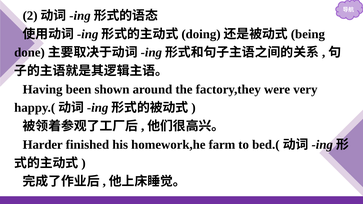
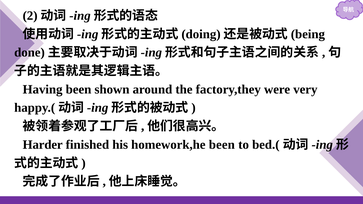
homework,he farm: farm -> been (222, 145)
